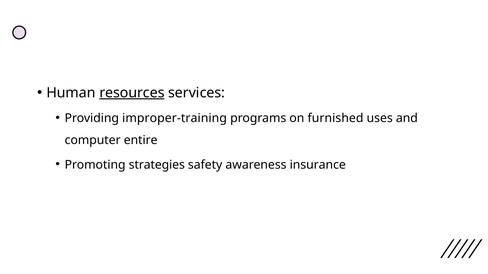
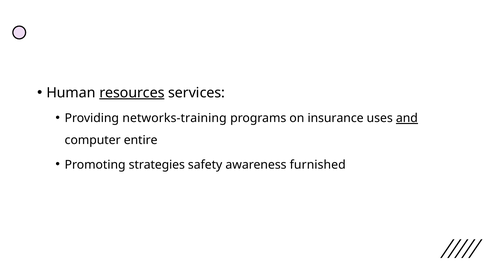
improper-training: improper-training -> networks-training (175, 118)
furnished: furnished -> insurance (336, 118)
and underline: none -> present (407, 118)
insurance: insurance -> furnished (318, 165)
